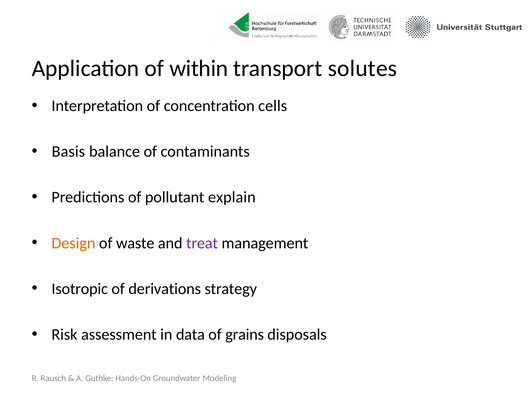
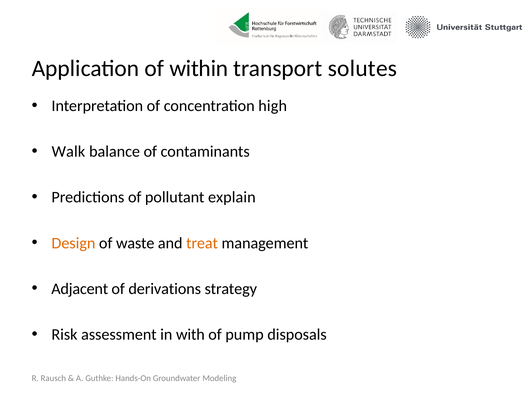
cells: cells -> high (273, 106)
Basis: Basis -> Walk (68, 152)
treat colour: purple -> orange (202, 243)
Isotropic: Isotropic -> Adjacent (80, 289)
data: data -> with (190, 335)
grains: grains -> pump (245, 335)
